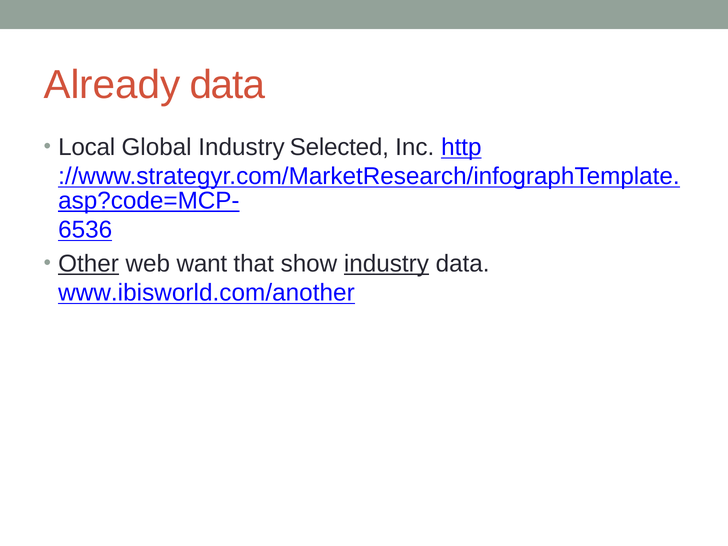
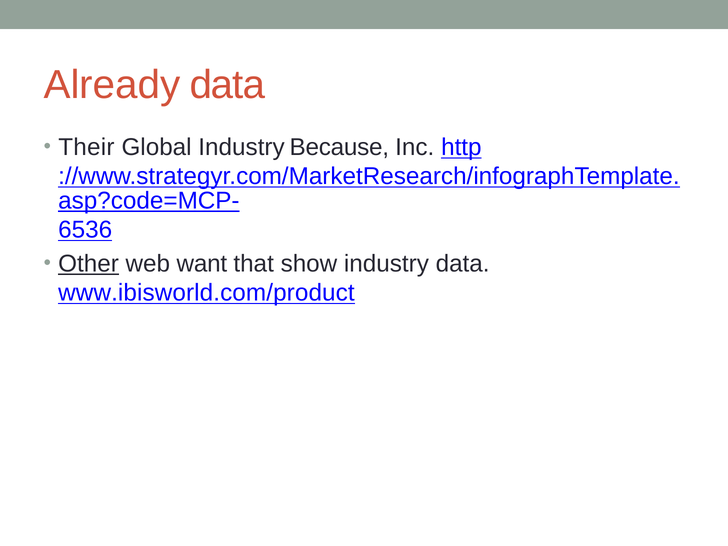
Local: Local -> Their (86, 147)
Selected: Selected -> Because (339, 147)
industry underline: present -> none (386, 264)
www.ibisworld.com/another: www.ibisworld.com/another -> www.ibisworld.com/product (206, 293)
